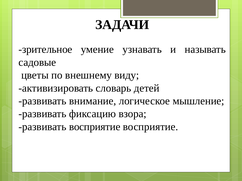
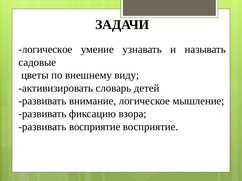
зрительное: зрительное -> логическое (45, 50)
